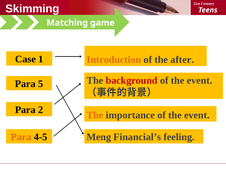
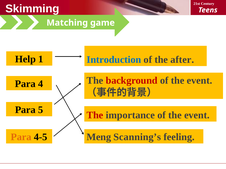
Case: Case -> Help (25, 59)
Introduction colour: orange -> blue (114, 60)
5: 5 -> 4 (41, 84)
2: 2 -> 5 (41, 110)
The colour: orange -> red (95, 116)
Financial’s: Financial’s -> Scanning’s (137, 137)
